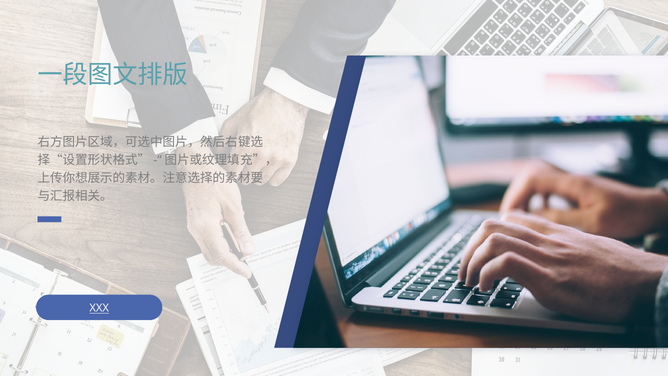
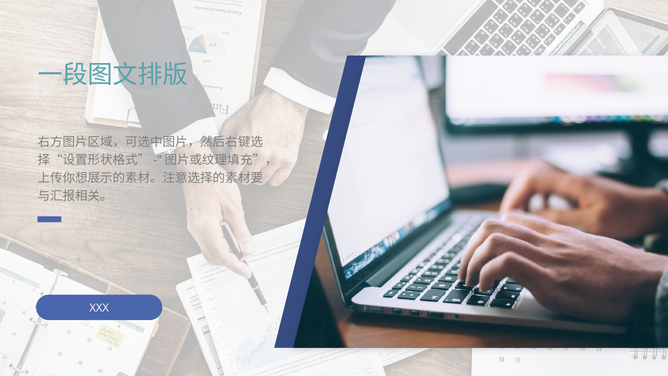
XXX underline: present -> none (99, 308)
